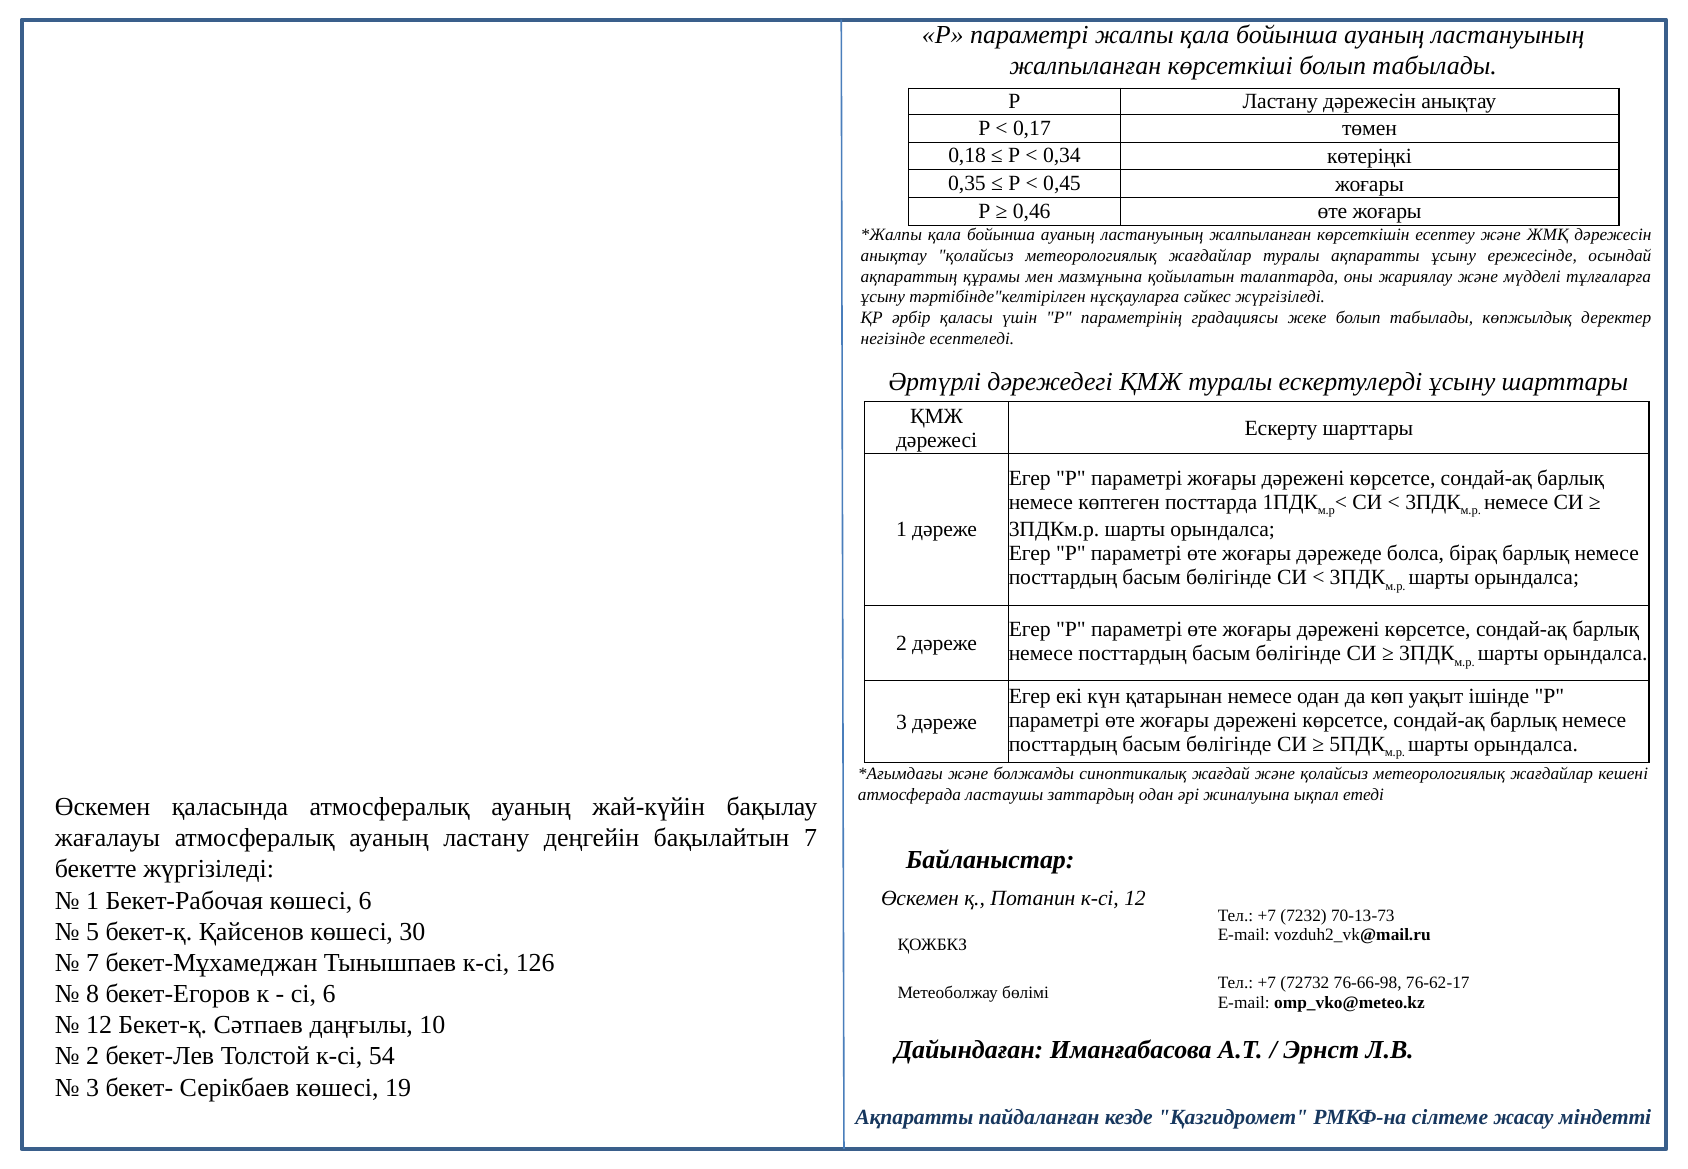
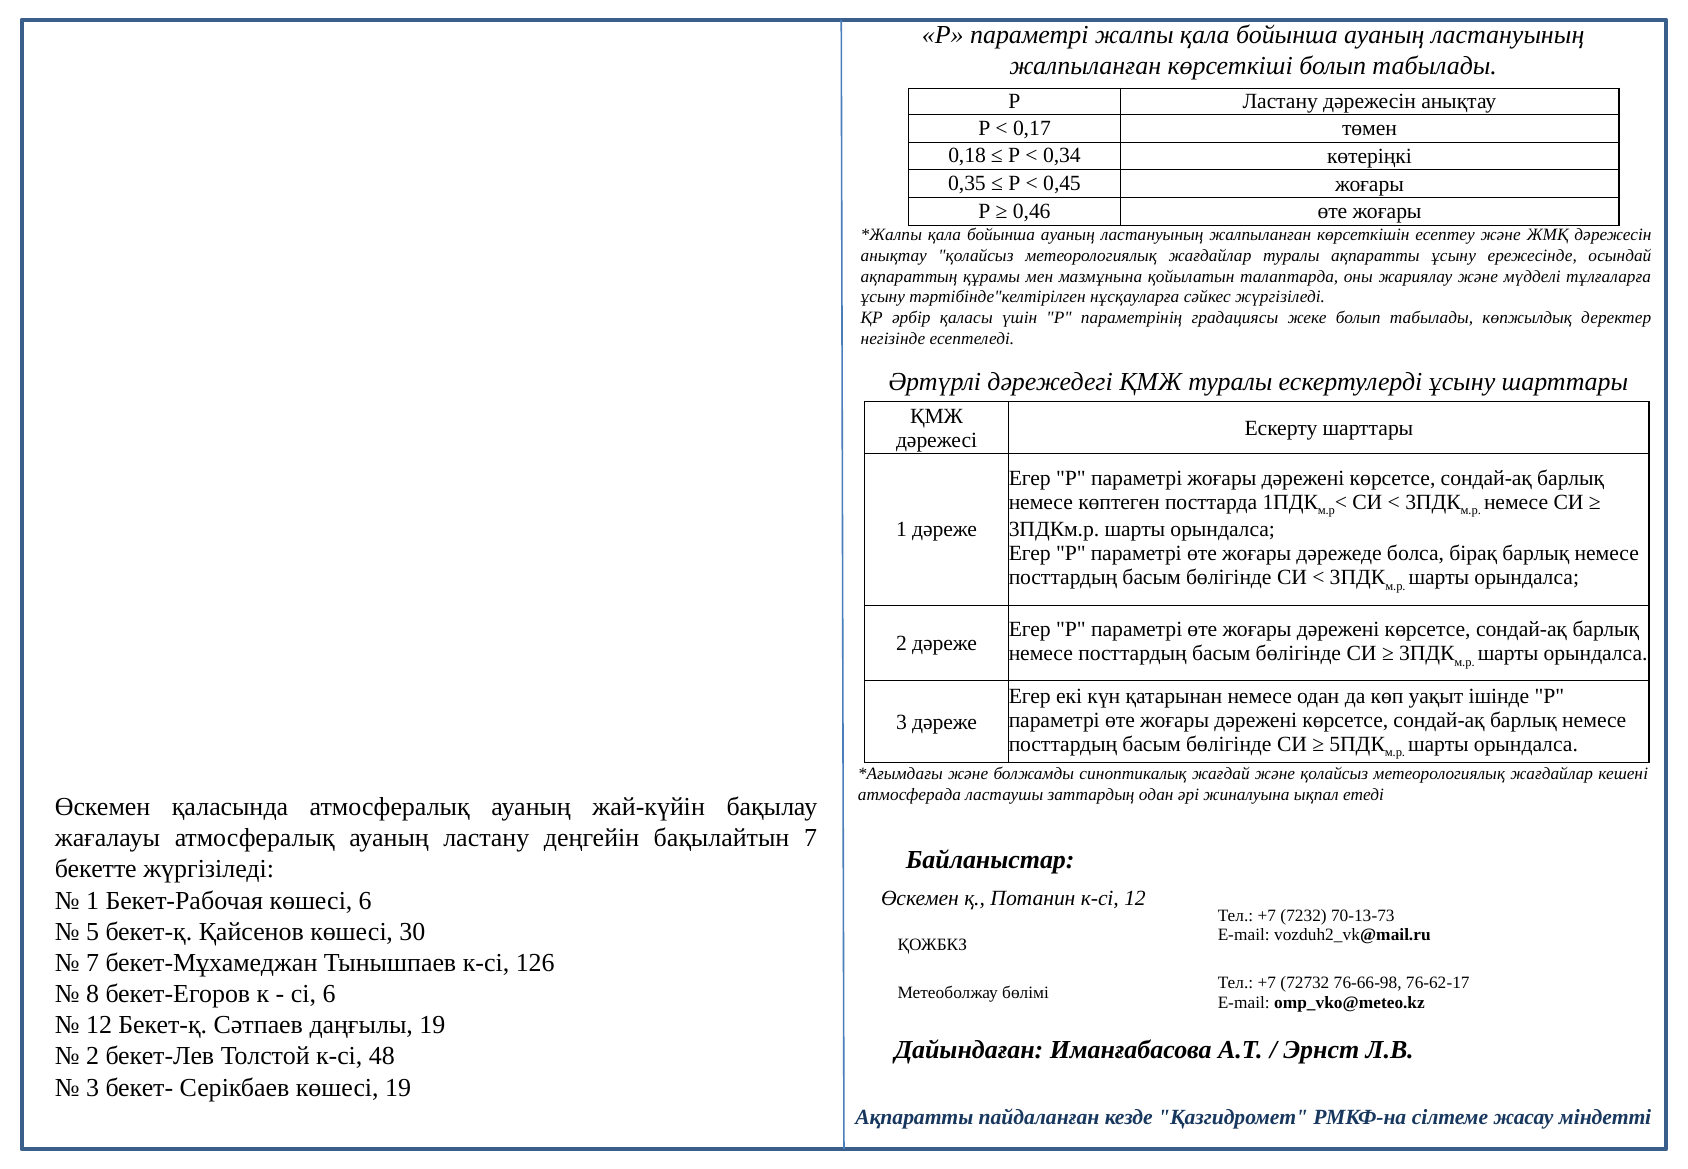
даңғылы 10: 10 -> 19 (432, 1025)
54: 54 -> 48 (382, 1056)
